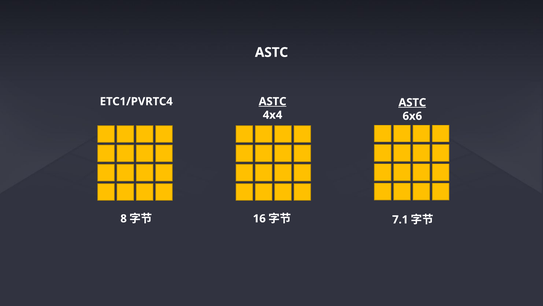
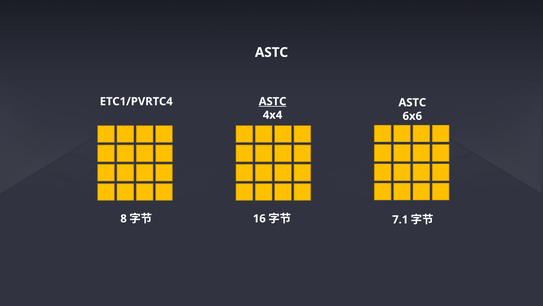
ASTC underline: present -> none (412, 102)
